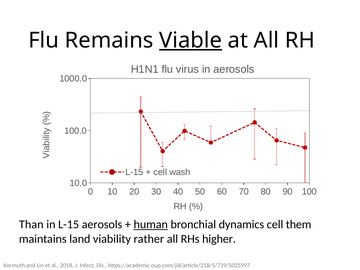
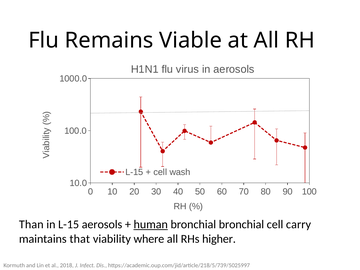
Viable underline: present -> none (191, 40)
bronchial dynamics: dynamics -> bronchial (241, 224)
them: them -> carry (298, 224)
land: land -> that (80, 239)
rather: rather -> where (149, 239)
